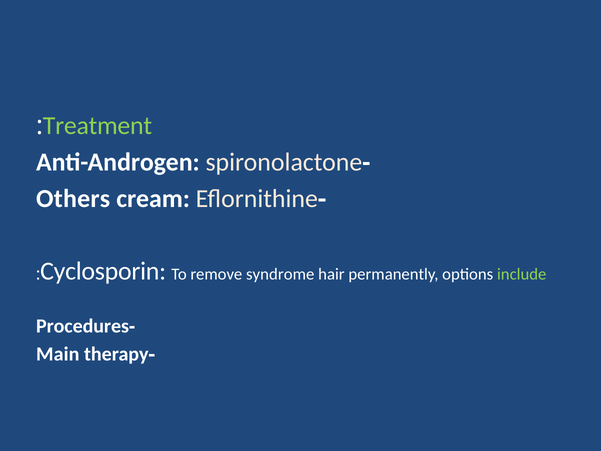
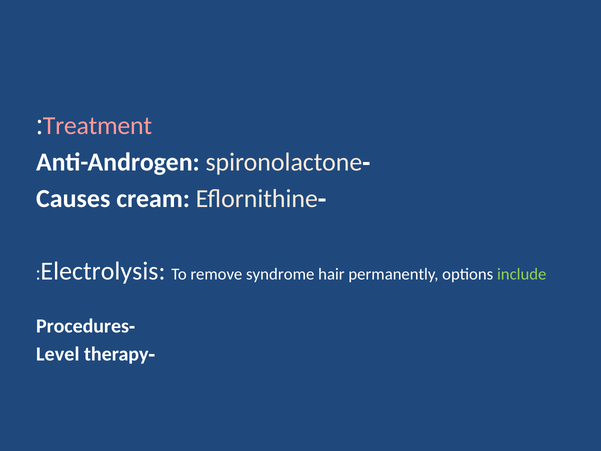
Treatment colour: light green -> pink (97, 126)
Others: Others -> Causes (73, 198)
Cyclosporin: Cyclosporin -> Electrolysis (103, 271)
Main: Main -> Level (58, 354)
